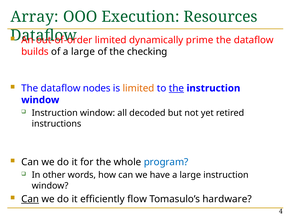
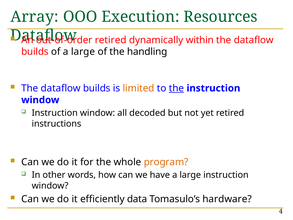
limited: limited -> retired (111, 40)
prime: prime -> within (200, 40)
checking: checking -> handling (147, 52)
nodes: nodes -> builds (97, 88)
program colour: blue -> orange (166, 162)
Can underline: present -> none (30, 199)
flow: flow -> data (137, 199)
